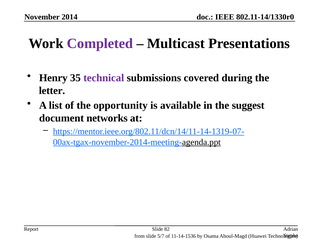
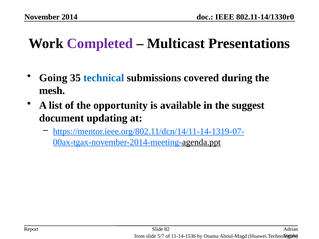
Henry: Henry -> Going (53, 78)
technical colour: purple -> blue (104, 78)
letter: letter -> mesh (52, 91)
networks: networks -> updating (107, 118)
